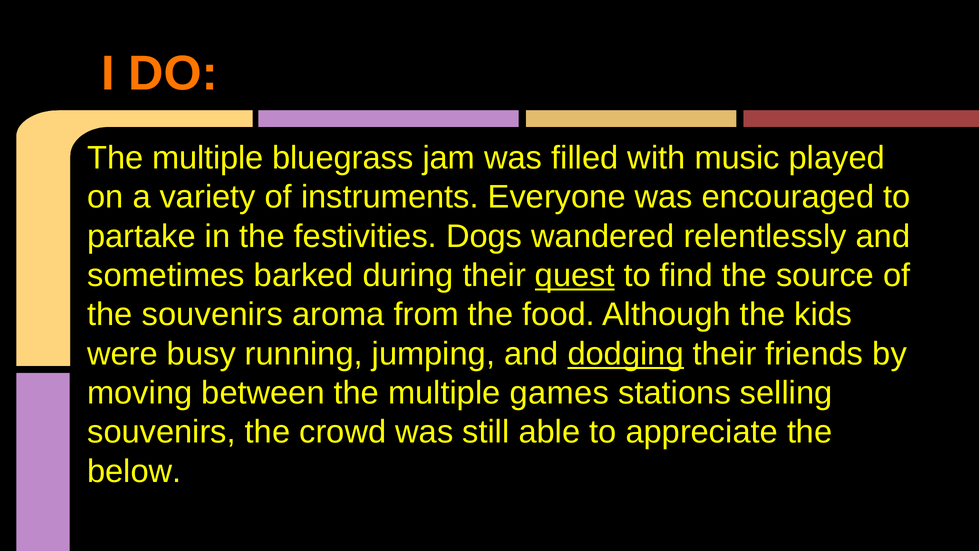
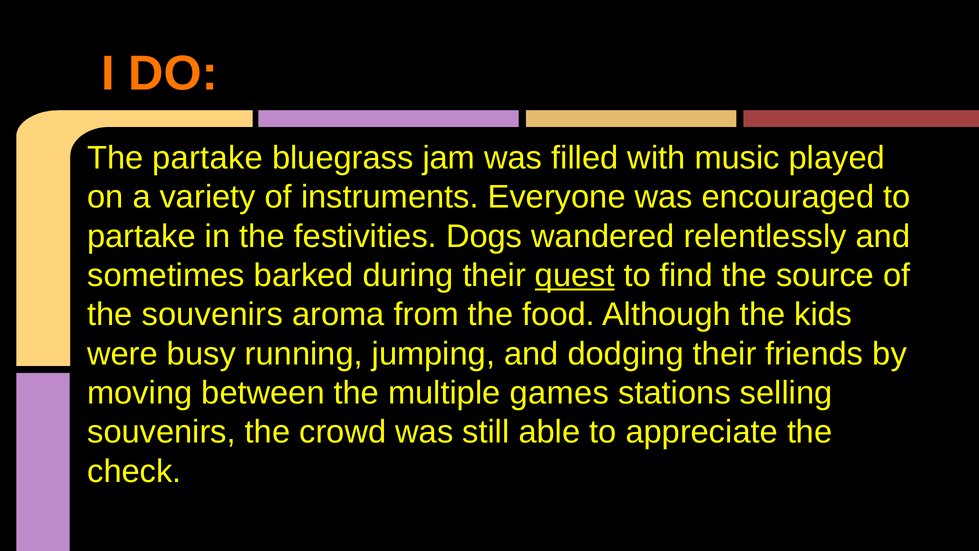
multiple: multiple -> partake (208, 158)
dodging underline: present -> none (626, 354)
below: below -> check (134, 471)
